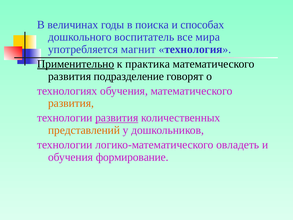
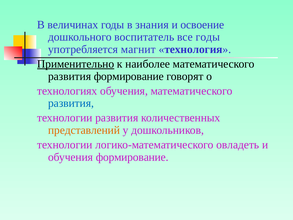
поиска: поиска -> знания (152, 25)
способах: способах -> освоение (202, 25)
все мира: мира -> годы (208, 37)
практика: практика -> наиболее (148, 64)
развития подразделение: подразделение -> формирование (129, 76)
развития colour: orange -> blue (71, 103)
развития underline: present -> none (117, 118)
